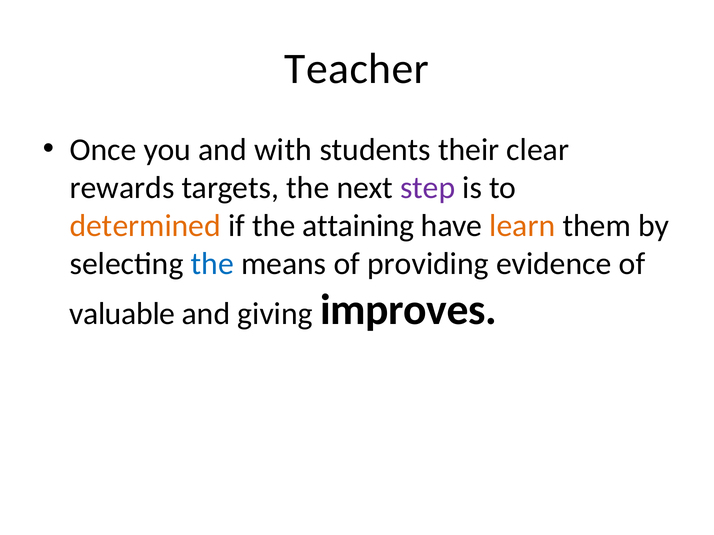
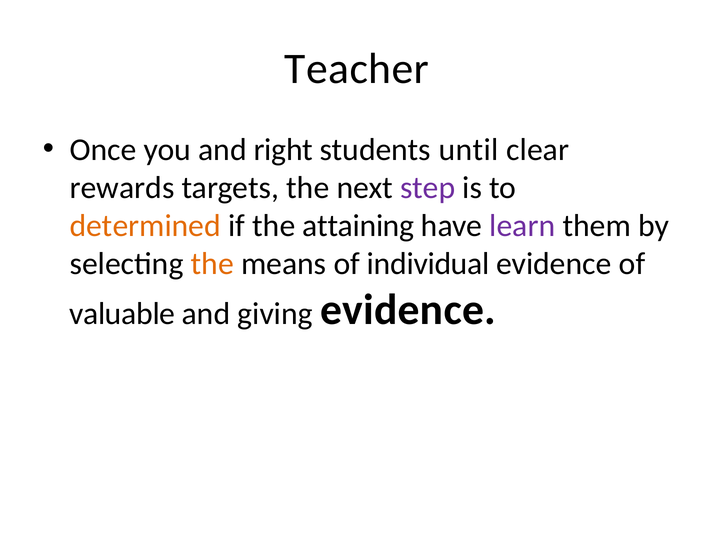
with: with -> right (283, 150)
their: their -> until (469, 150)
learn colour: orange -> purple (522, 226)
the colour: blue -> orange (212, 264)
providing: providing -> individual (428, 264)
giving improves: improves -> evidence (408, 310)
